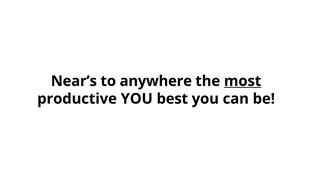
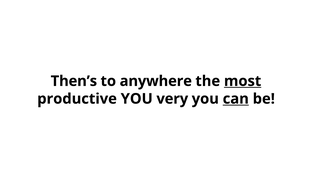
Near’s: Near’s -> Then’s (74, 81)
best: best -> very (172, 99)
can underline: none -> present (236, 99)
